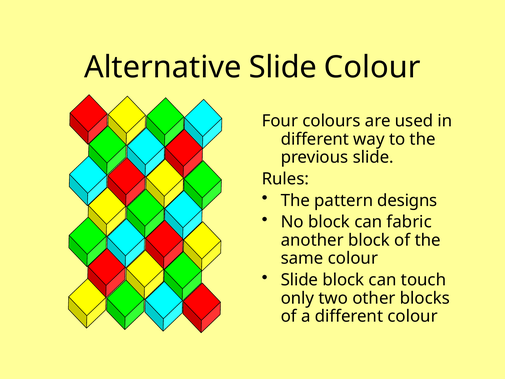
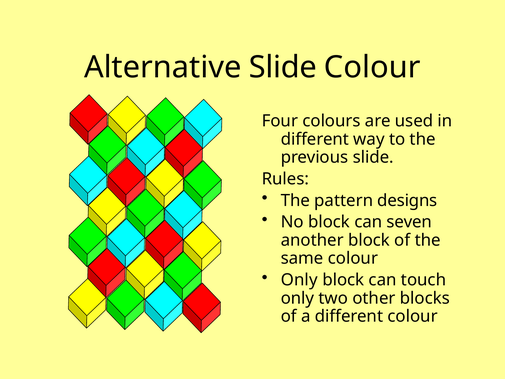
fabric: fabric -> seven (409, 222)
Slide: Slide -> Only (299, 280)
